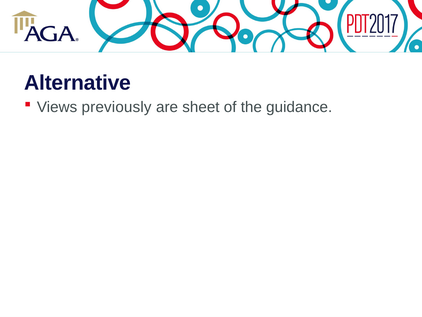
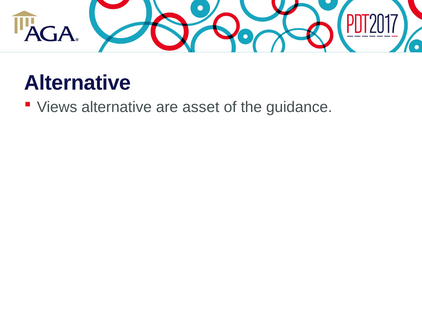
Views previously: previously -> alternative (117, 107)
sheet: sheet -> asset (201, 107)
